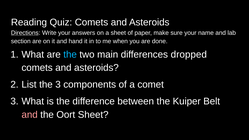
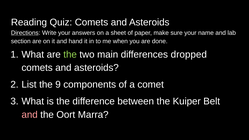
the colour: light blue -> light green (70, 54)
the 3: 3 -> 9 (58, 85)
Oort Sheet: Sheet -> Marra (93, 115)
